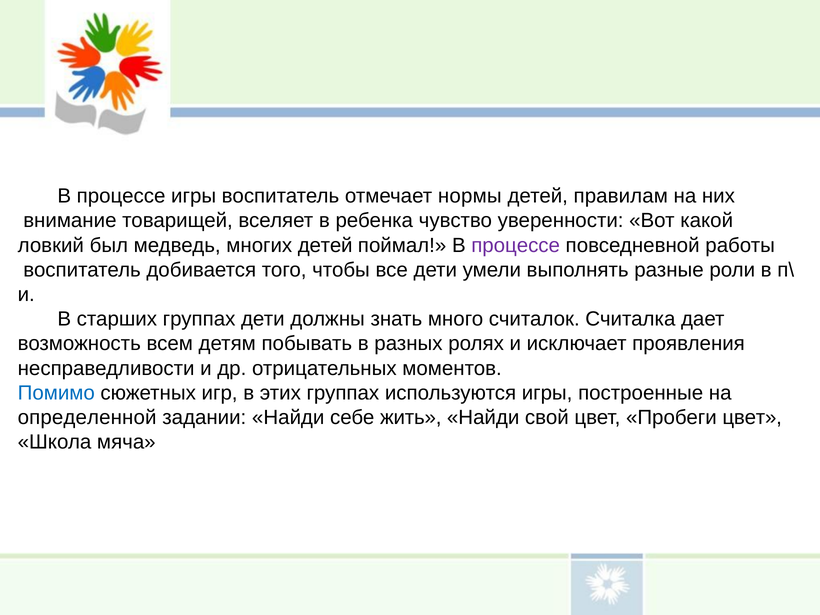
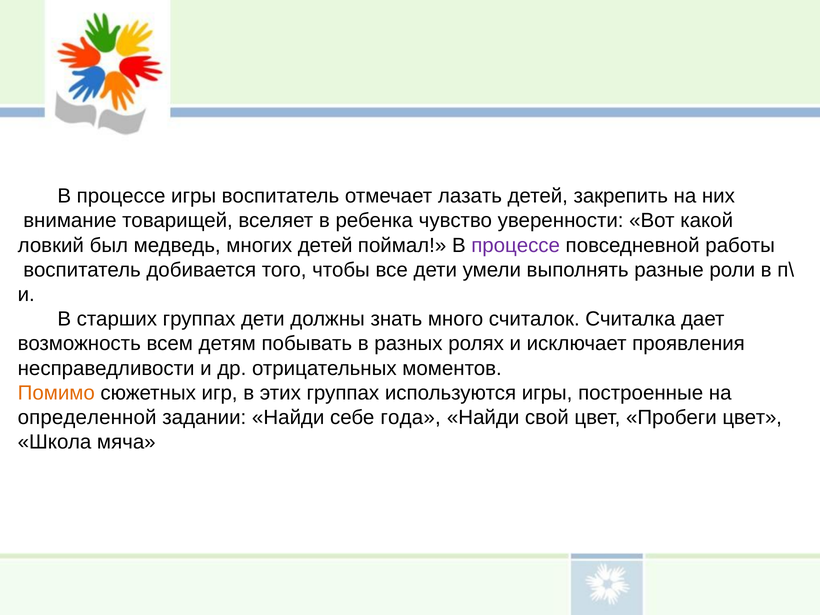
нормы: нормы -> лазать (470, 196)
правилам: правилам -> закрепить (621, 196)
Помимо colour: blue -> orange (56, 393)
жить: жить -> года (411, 418)
